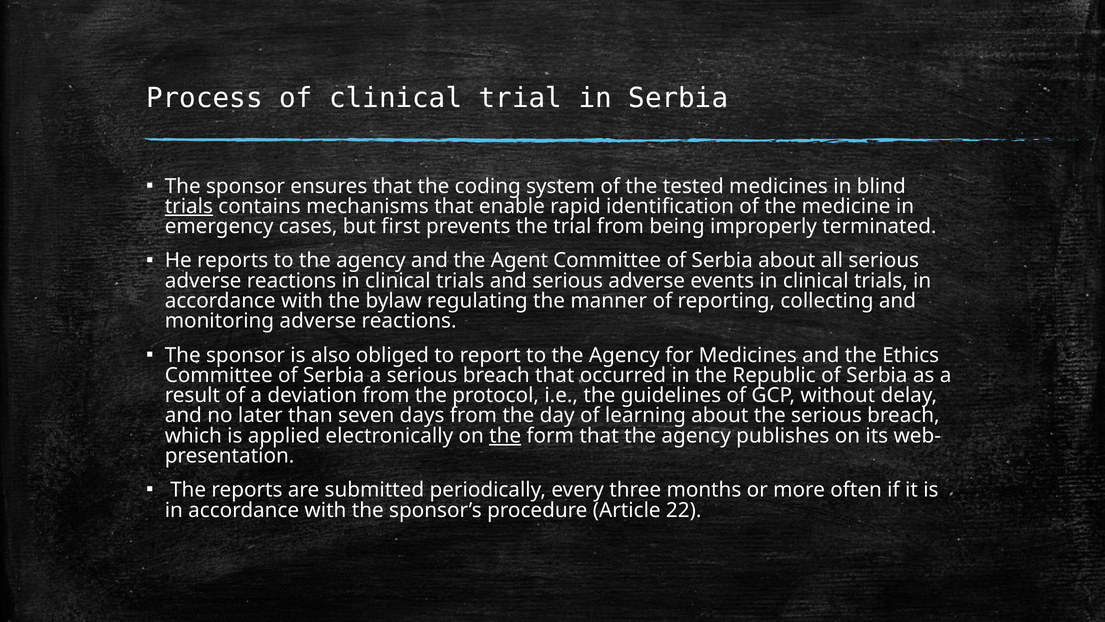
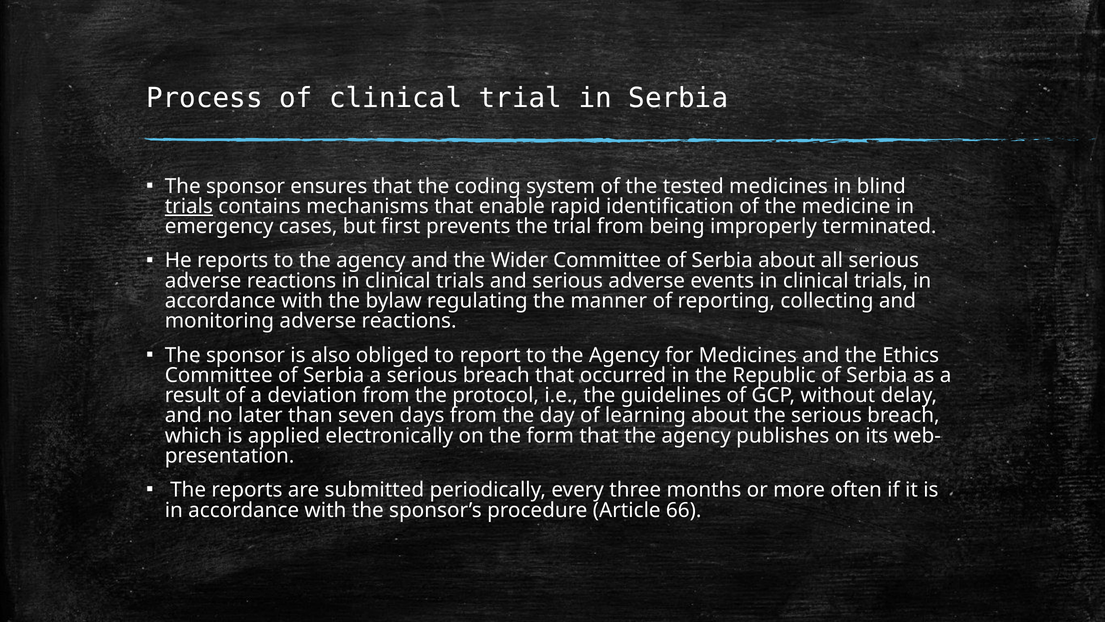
Agent: Agent -> Wider (519, 260)
the underline: present -> none (505, 435)
22: 22 -> 66 (684, 510)
